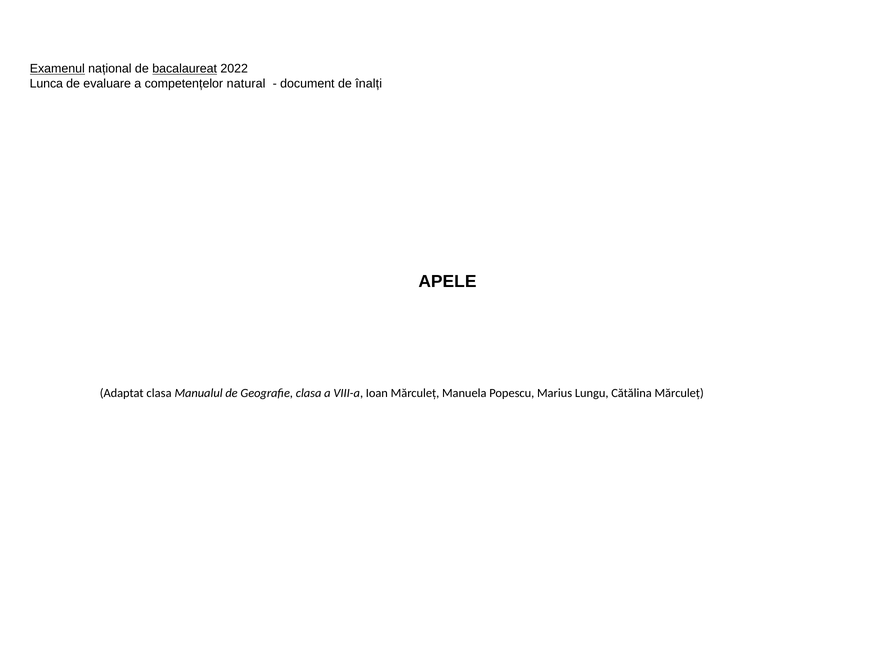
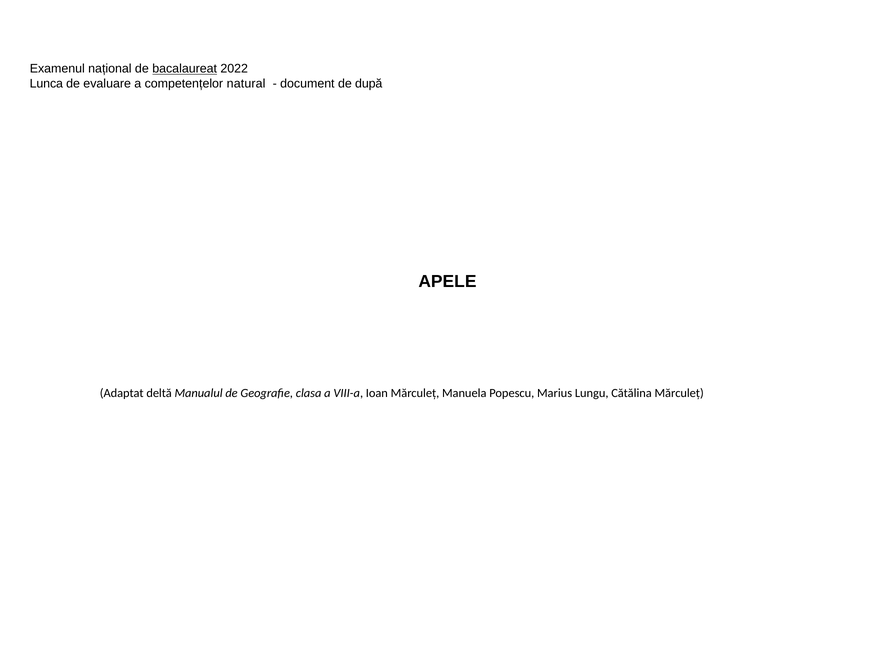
Examenul underline: present -> none (57, 69)
înalți: înalți -> după (369, 84)
Adaptat clasa: clasa -> deltă (159, 393)
